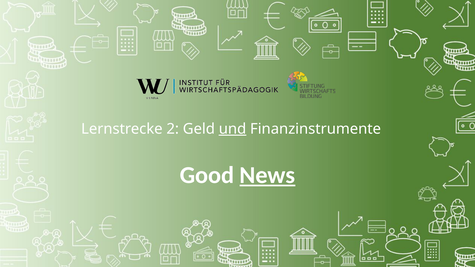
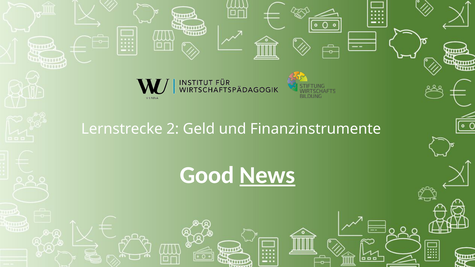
und underline: present -> none (232, 129)
